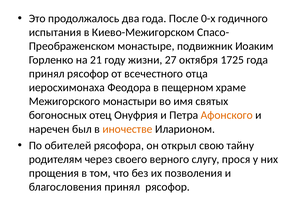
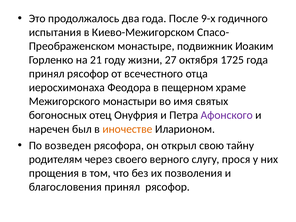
0-х: 0-х -> 9-х (208, 18)
Афонского colour: orange -> purple (227, 115)
обителей: обителей -> возведен (68, 145)
